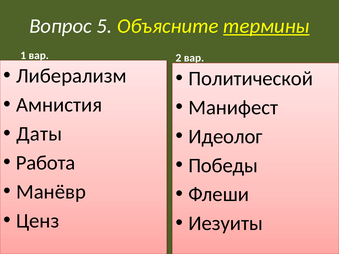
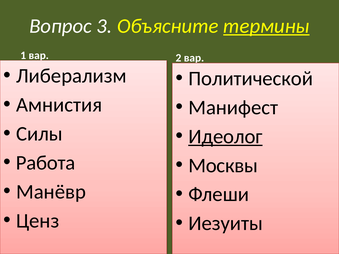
5: 5 -> 3 (104, 26)
Даты: Даты -> Силы (39, 134)
Идеолог underline: none -> present (225, 137)
Победы: Победы -> Москвы (223, 166)
